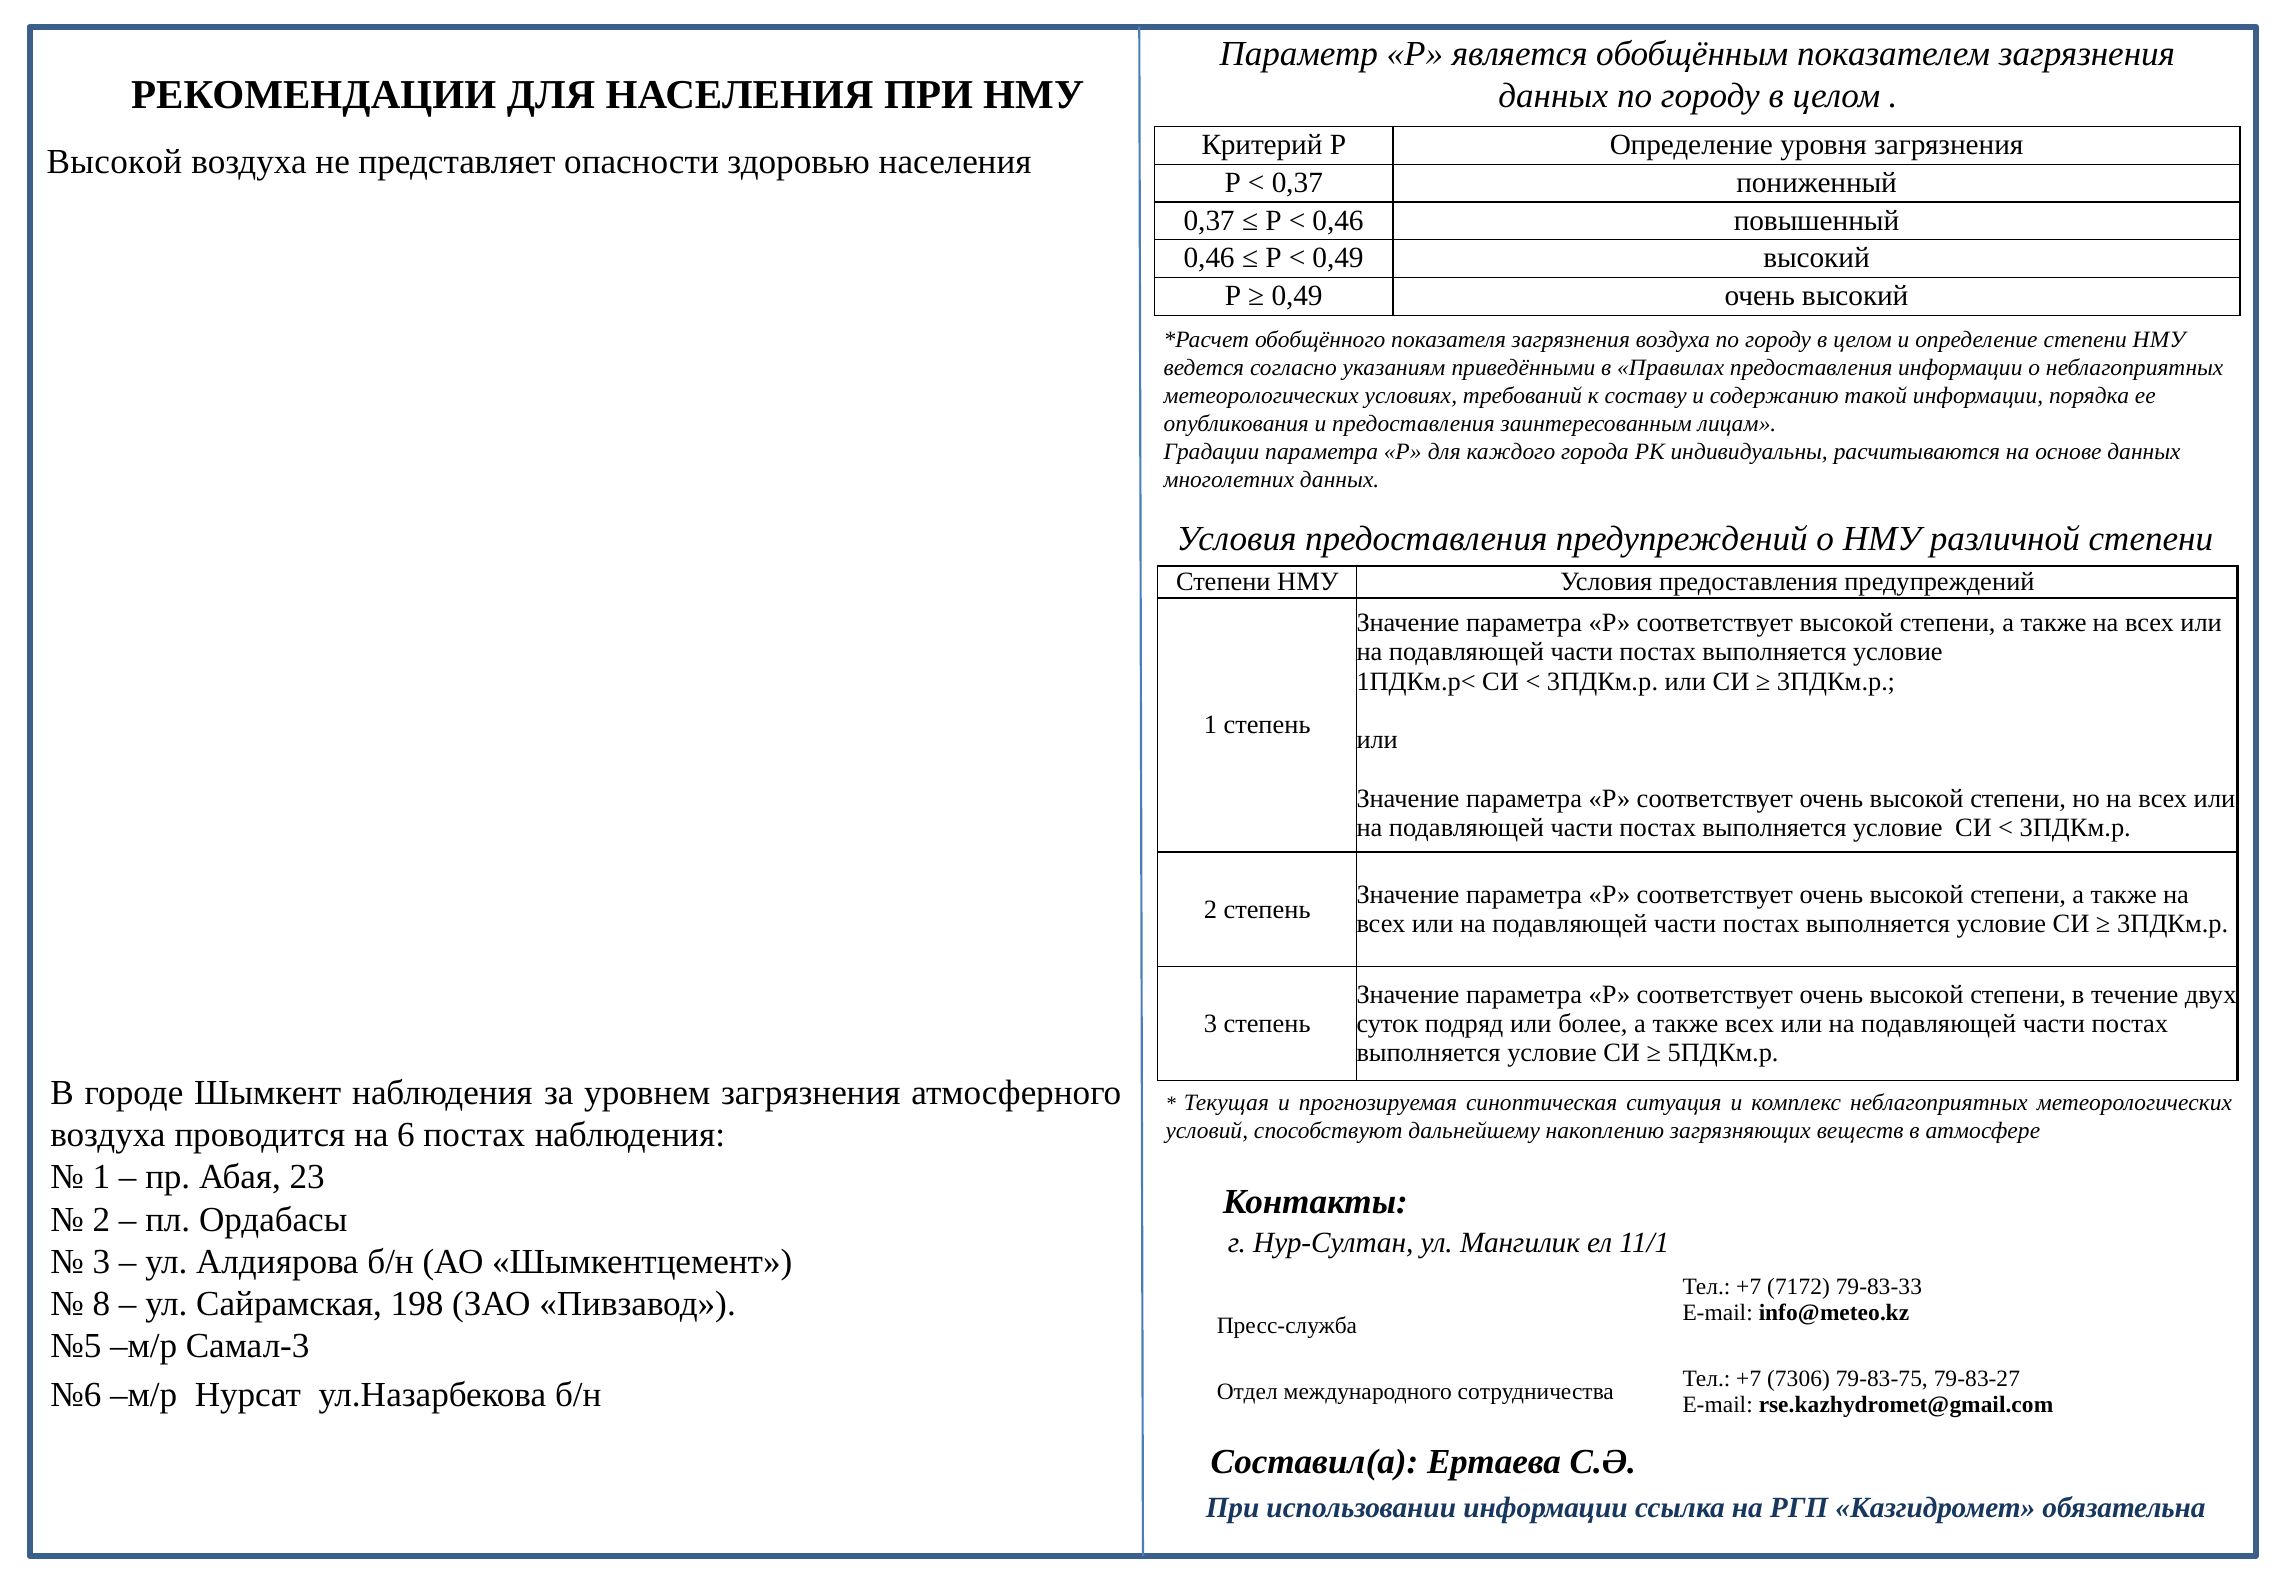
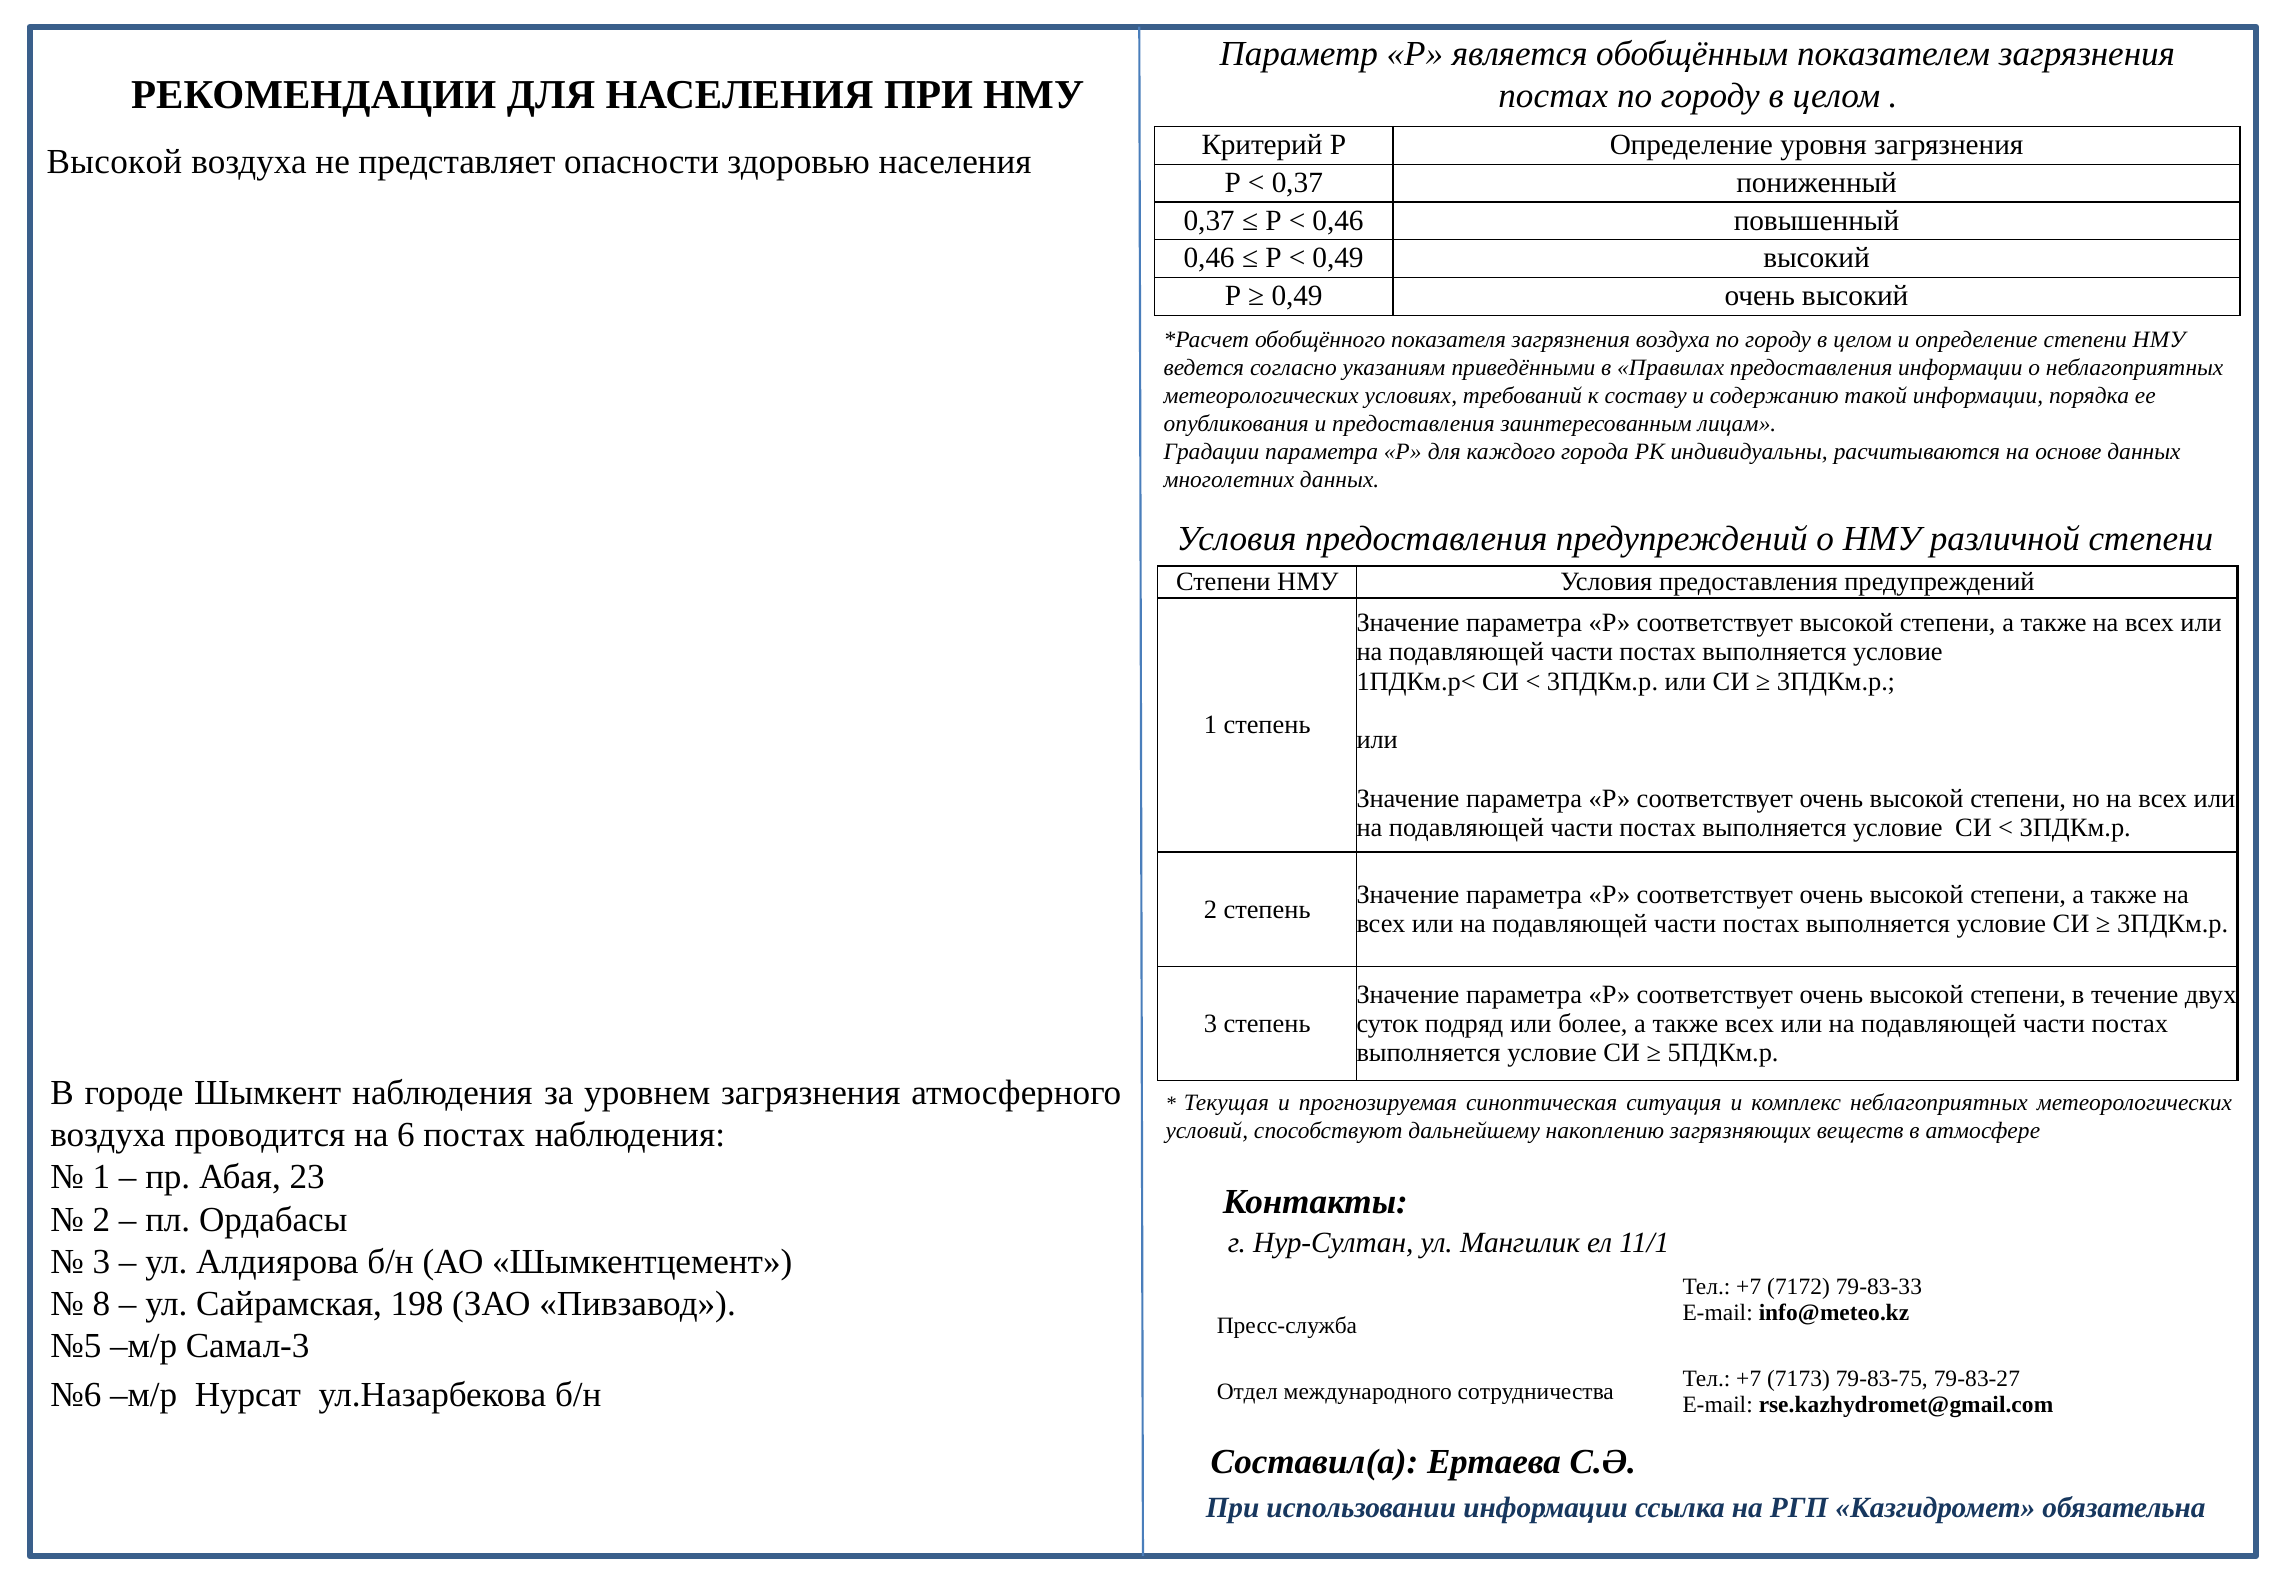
данных: данных -> постах (1553, 96)
7306: 7306 -> 7173 (1798, 1378)
